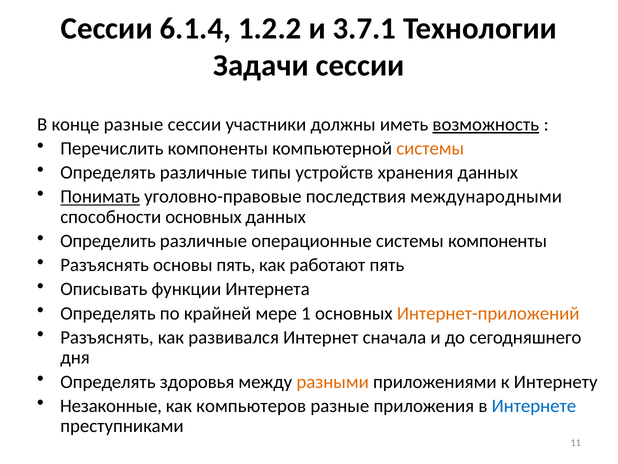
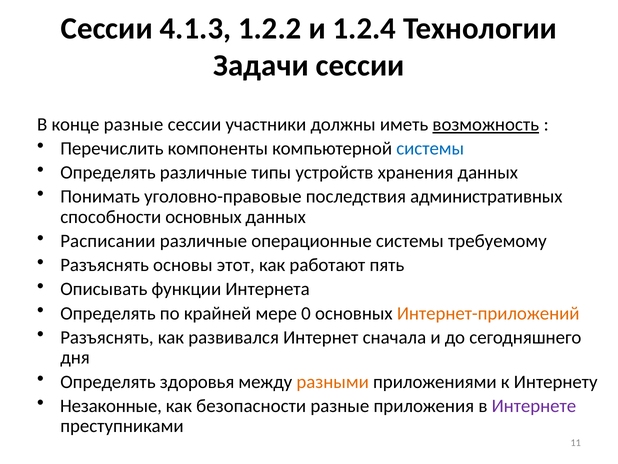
6.1.4: 6.1.4 -> 4.1.3 (195, 28)
3.7.1: 3.7.1 -> 1.2.4 (364, 28)
системы colour: orange -> blue (430, 148)
Понимать underline: present -> none (100, 197)
международными: международными -> административных (486, 197)
Определить: Определить -> Расписании (108, 241)
системы компоненты: компоненты -> требуемому (497, 241)
основы пять: пять -> этот (236, 265)
1: 1 -> 0 (306, 313)
компьютеров: компьютеров -> безопасности (251, 405)
Интернете colour: blue -> purple (534, 405)
